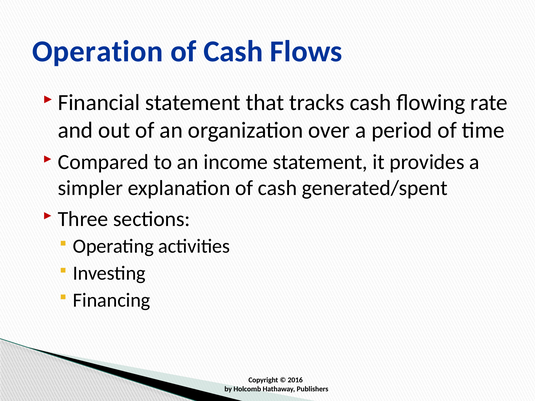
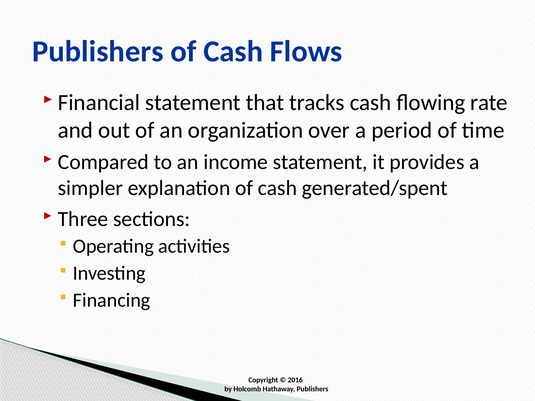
Operation: Operation -> Publishers (98, 52)
